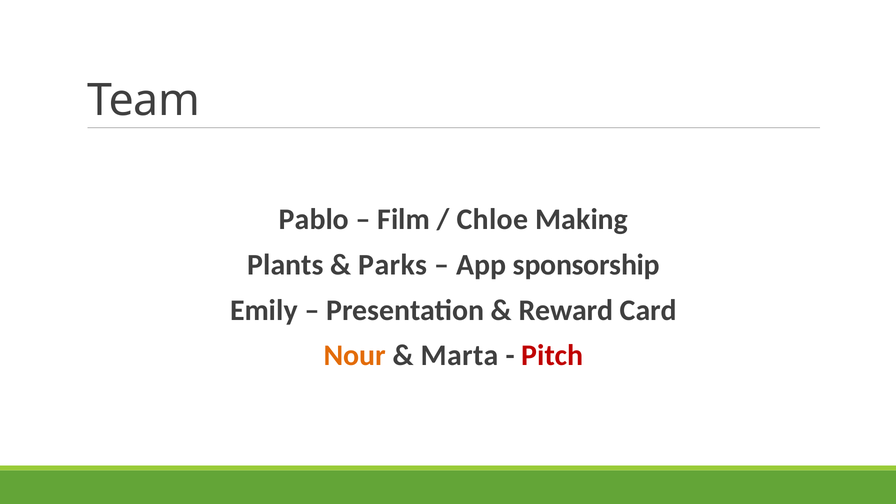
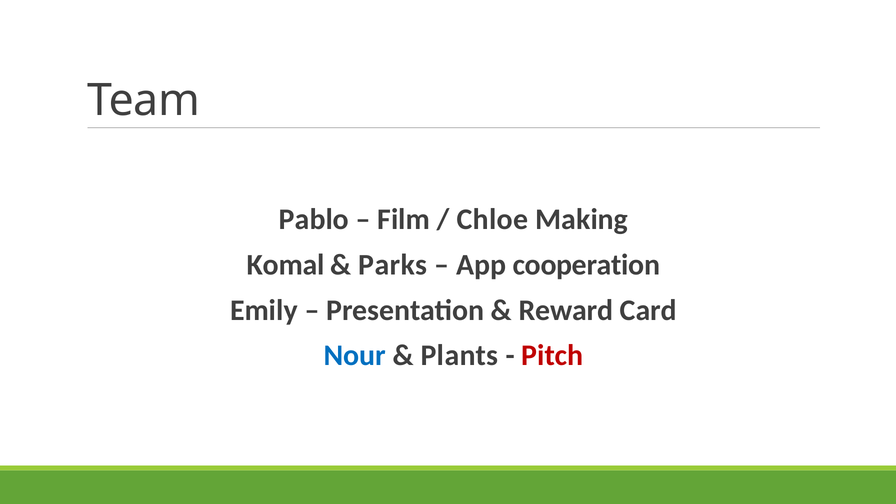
Plants: Plants -> Komal (286, 265)
sponsorship: sponsorship -> cooperation (586, 265)
Nour colour: orange -> blue (355, 356)
Marta: Marta -> Plants (460, 356)
